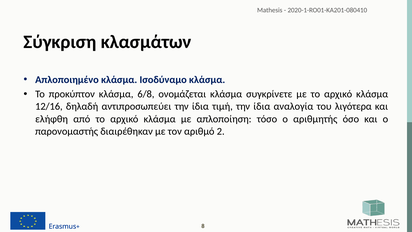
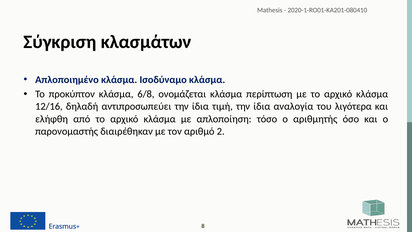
συγκρίνετε: συγκρίνετε -> περίπτωση (269, 94)
